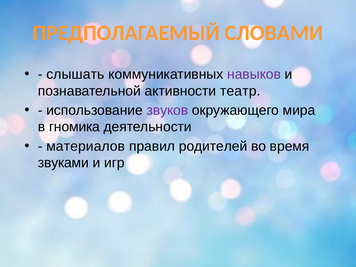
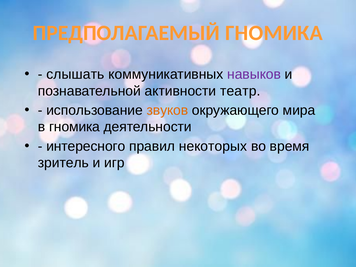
ПРЕДПОЛАГАЕМЫЙ СЛОВАМИ: СЛОВАМИ -> ГНОМИКА (274, 33)
звуков colour: purple -> orange (167, 110)
материалов: материалов -> интересного (86, 146)
родителей: родителей -> некоторых (213, 146)
звуками: звуками -> зритель (63, 163)
